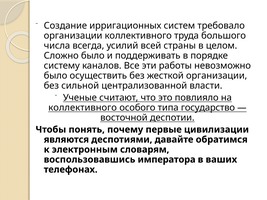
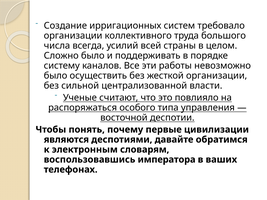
коллективного: коллективного -> распоряжаться (83, 108)
государство: государство -> управления (208, 108)
